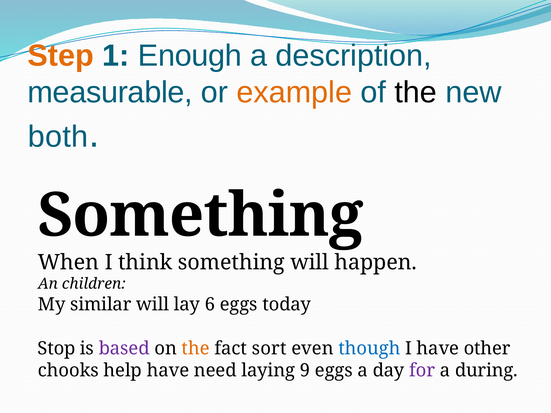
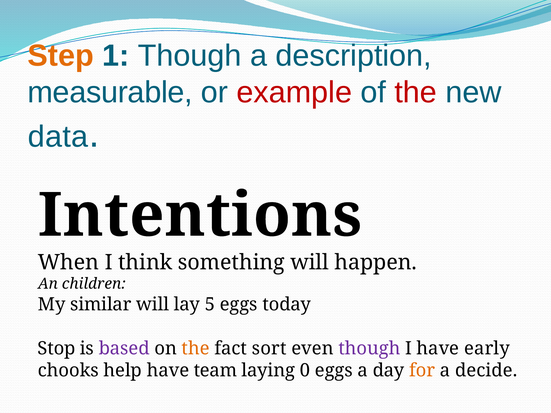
1 Enough: Enough -> Though (190, 56)
example colour: orange -> red (294, 92)
the colour: black -> red (416, 92)
both: both -> data (58, 137)
Something: Something -> Intentions (200, 216)
6: 6 -> 5 (210, 304)
though colour: blue -> purple (369, 349)
other: other -> early (487, 349)
need: need -> team (215, 371)
9: 9 -> 0 (305, 371)
for colour: purple -> orange (422, 371)
during: during -> decide (486, 371)
